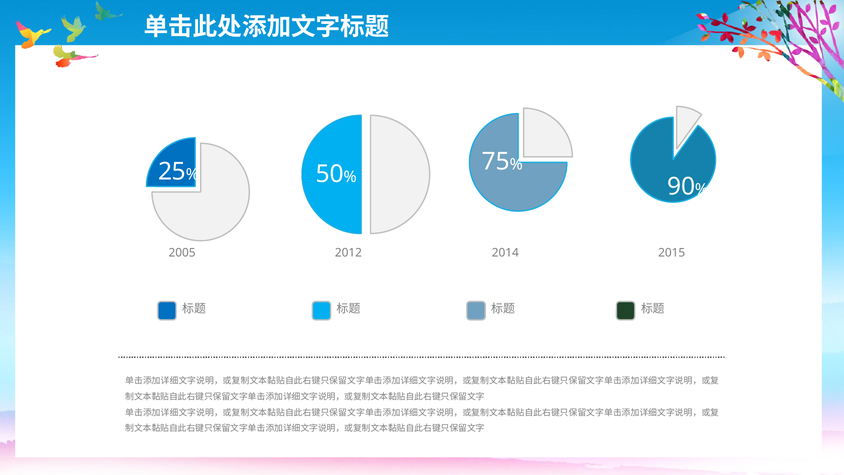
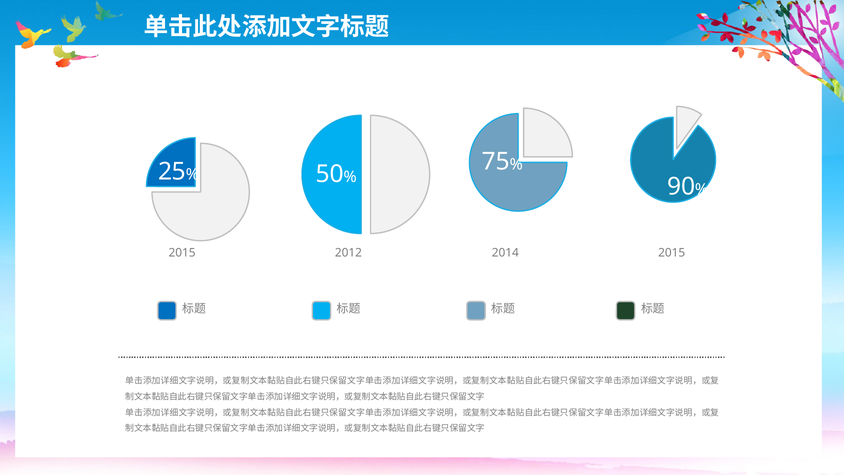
2005: 2005 -> 2015 (182, 252)
